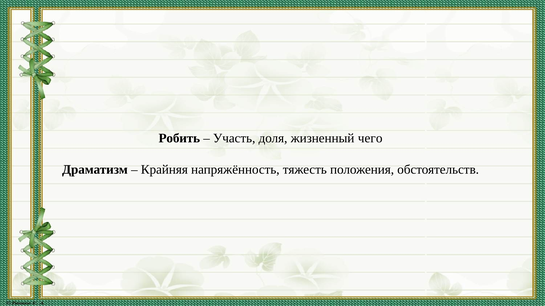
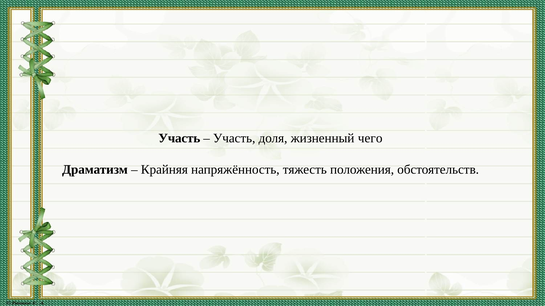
Робить: Робить -> Участь (179, 139)
